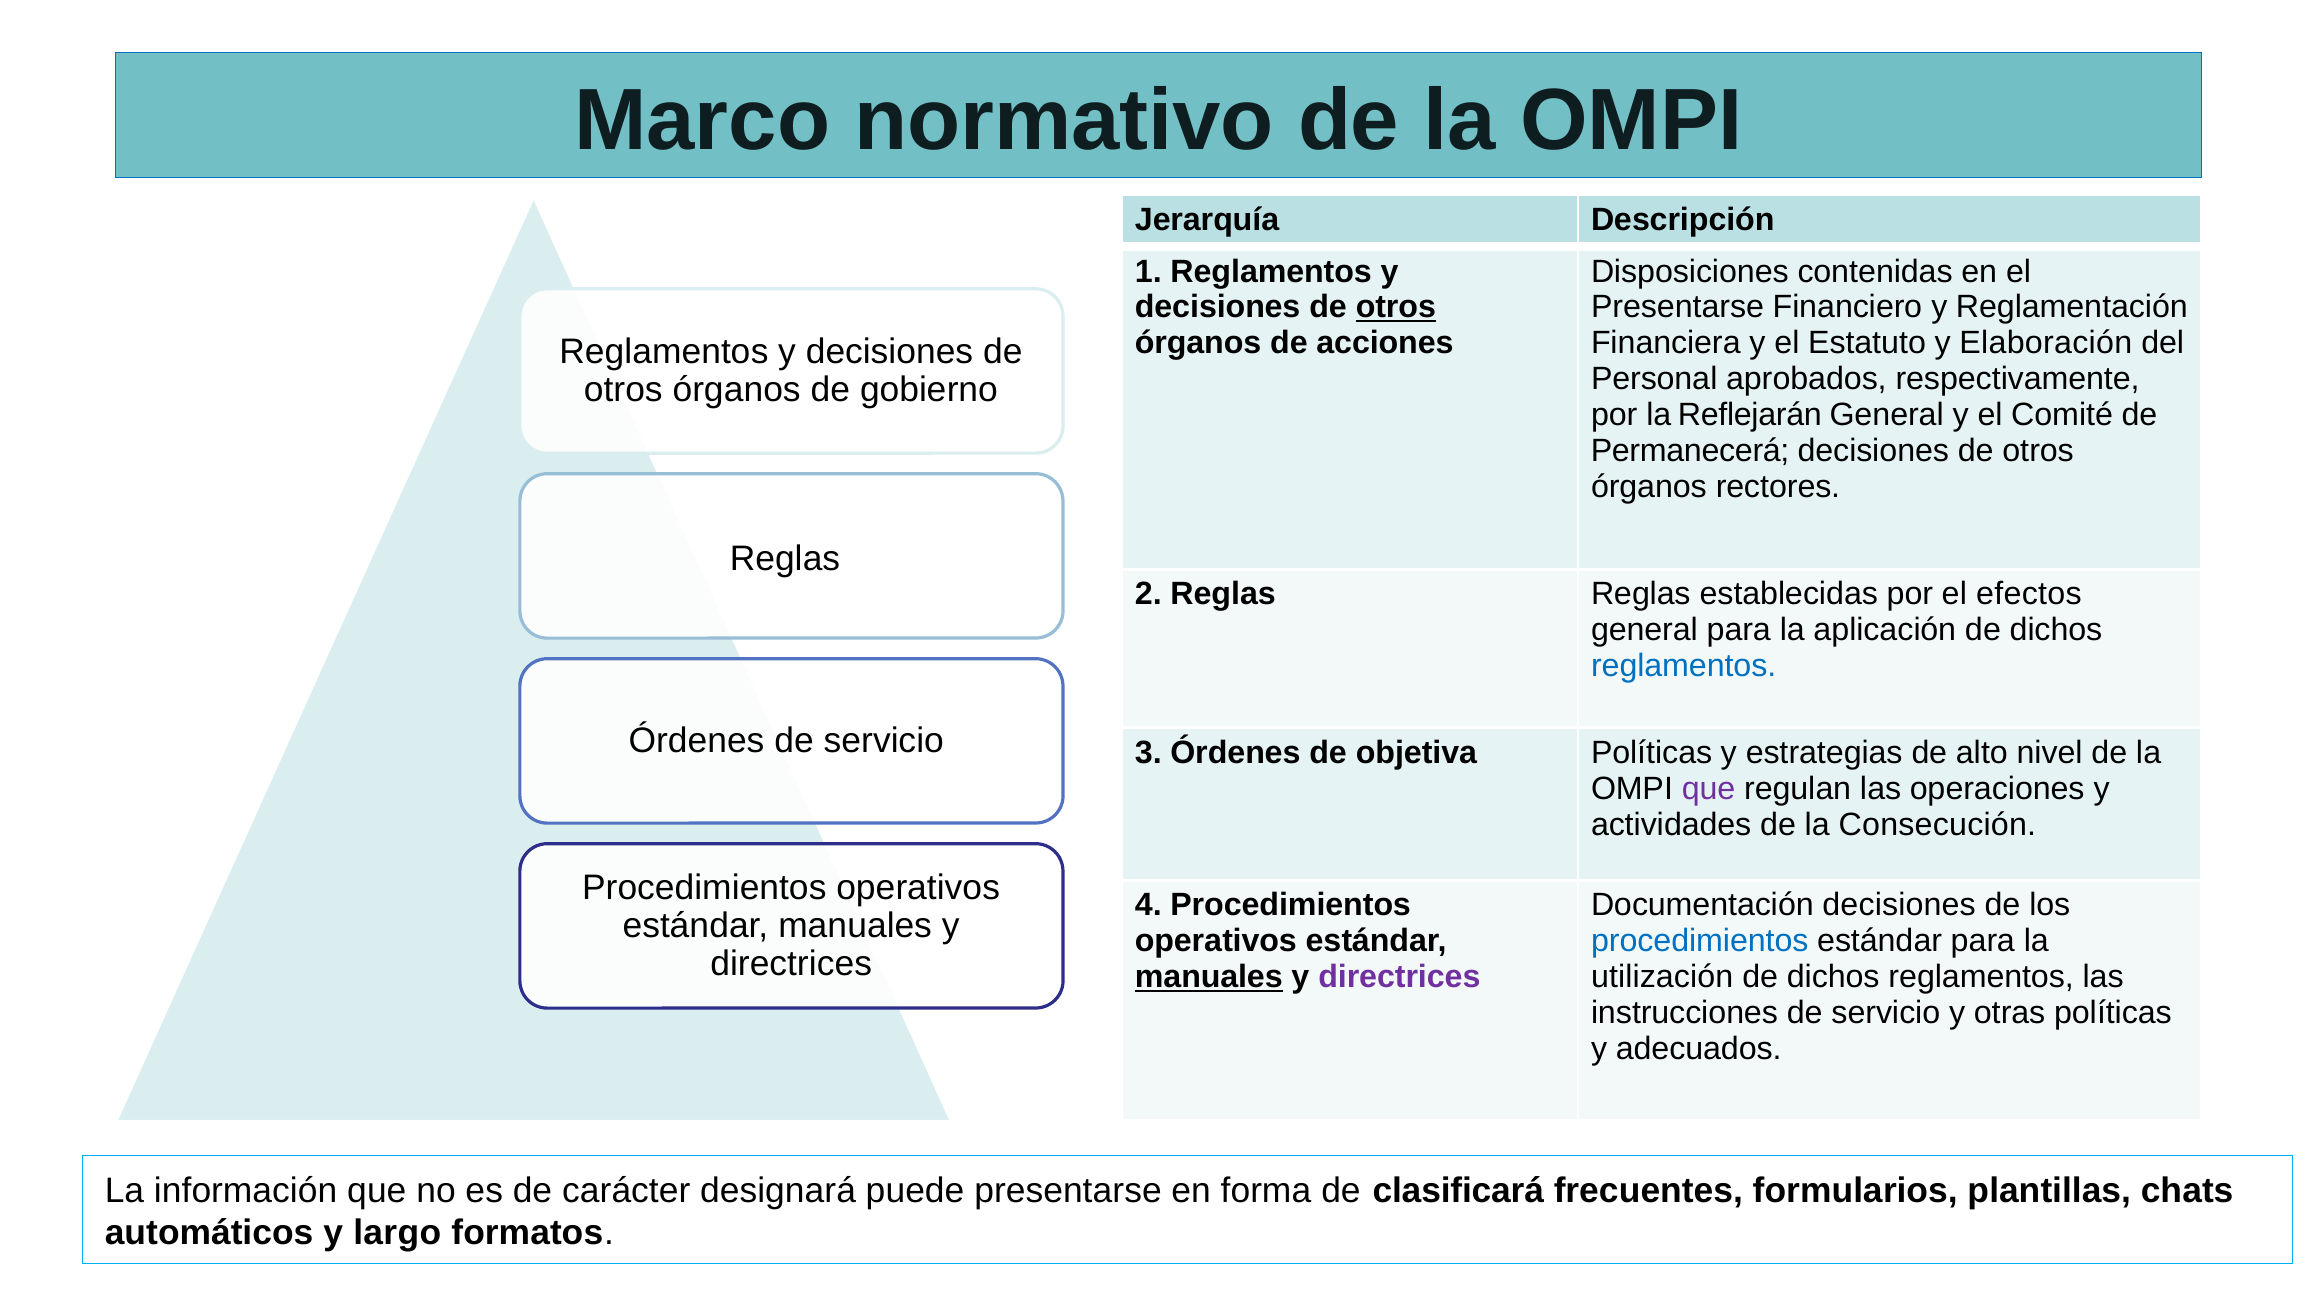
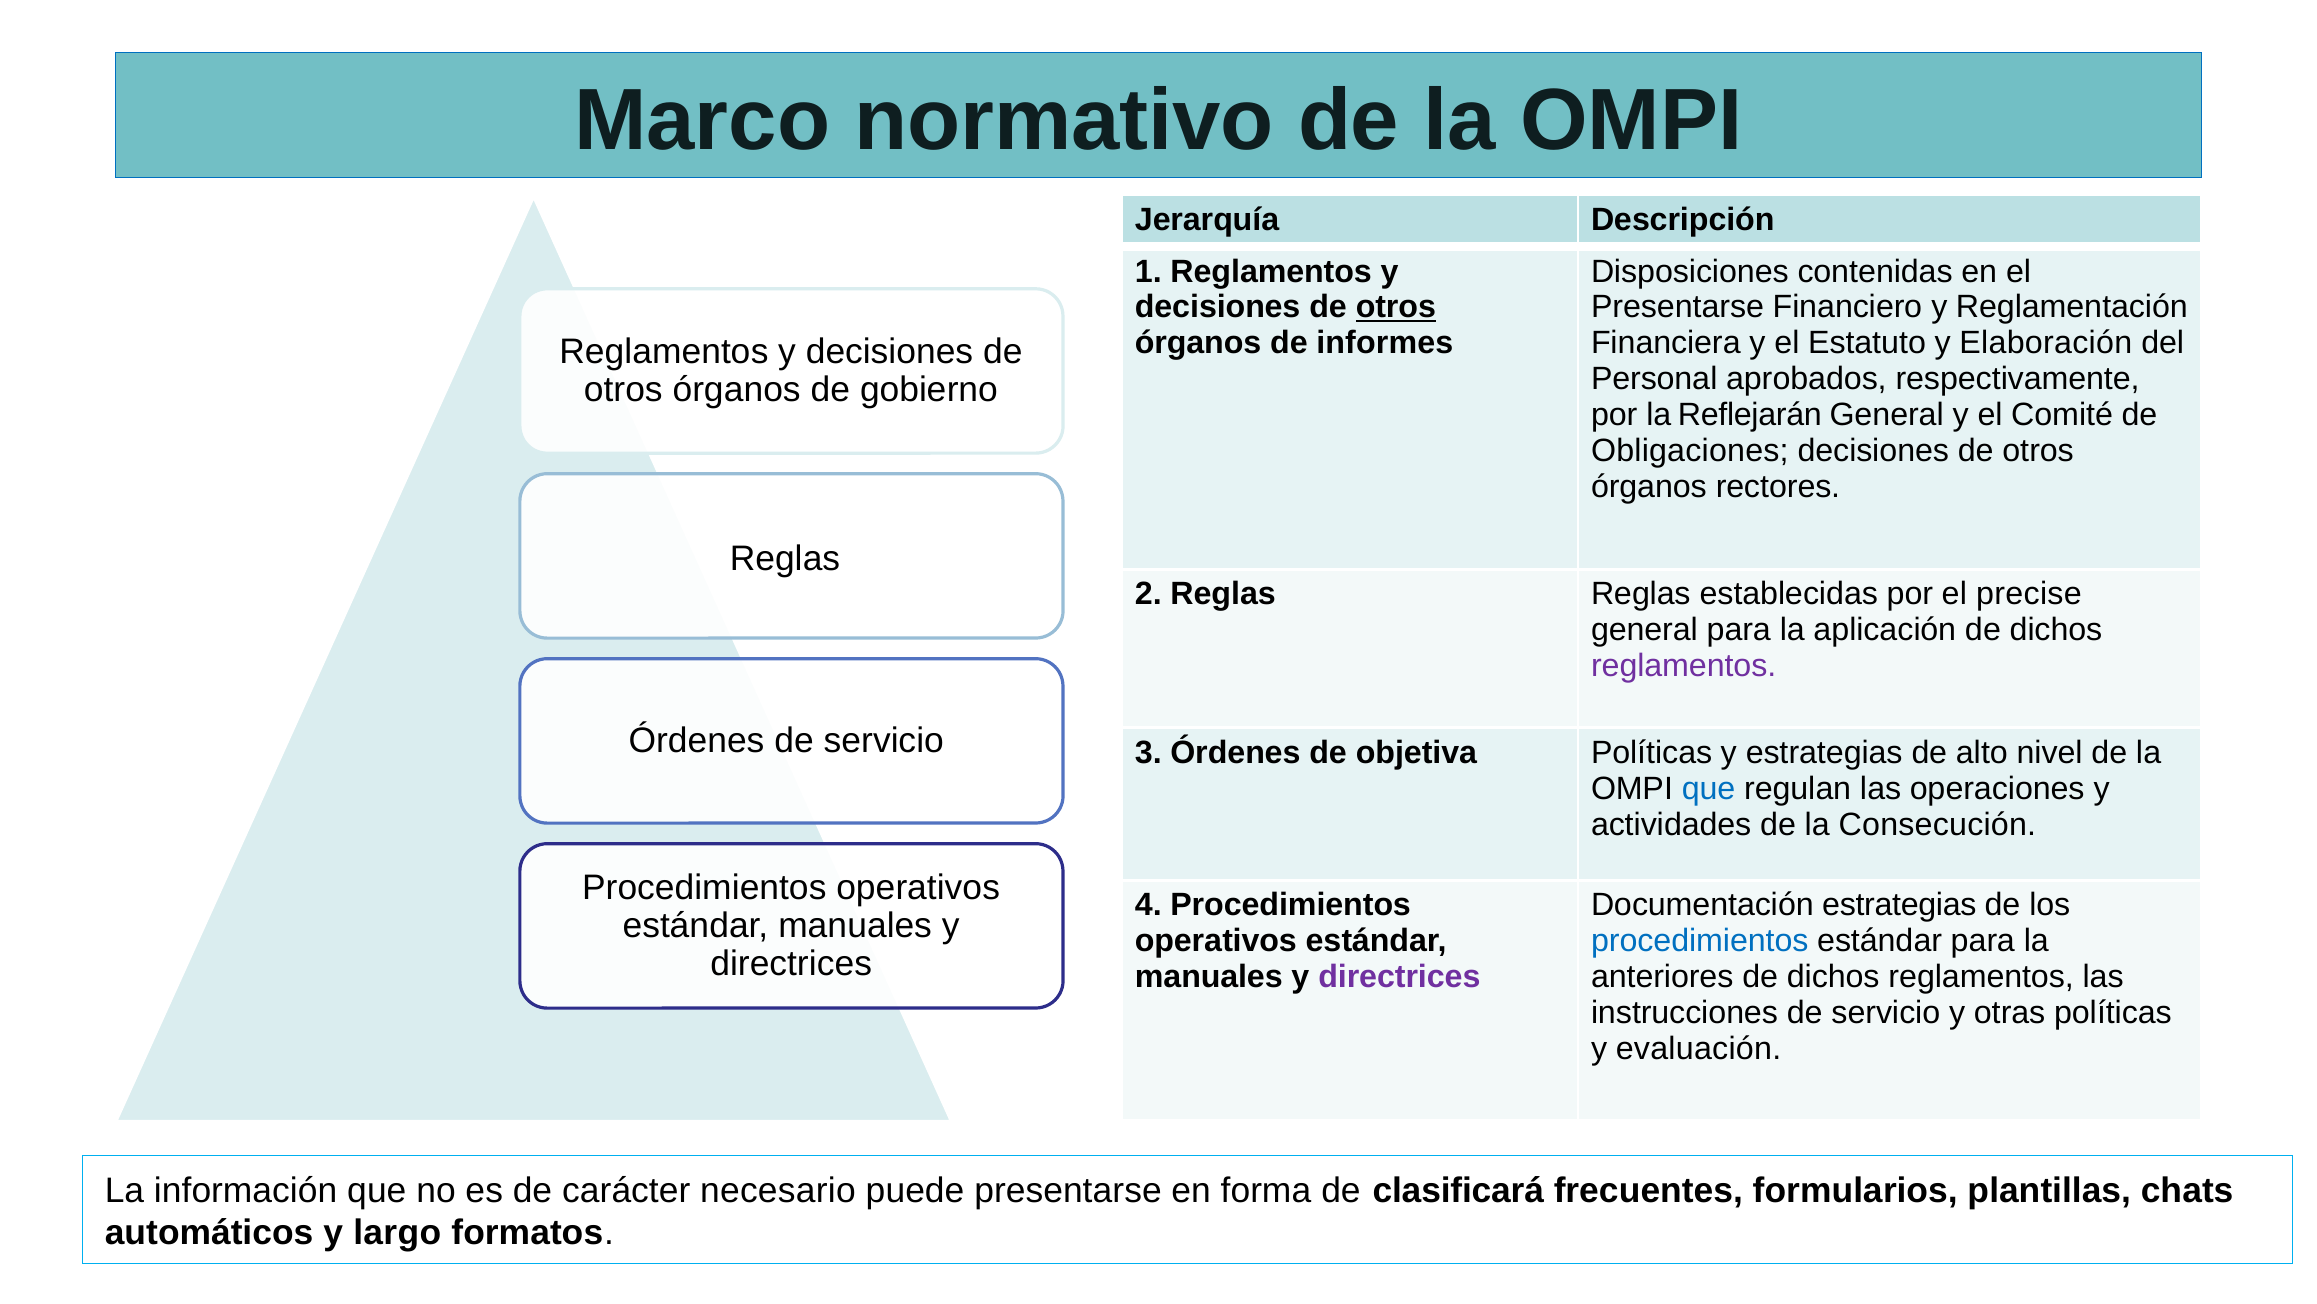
acciones: acciones -> informes (1385, 343)
Permanecerá: Permanecerá -> Obligaciones (1690, 451)
efectos: efectos -> precise (2029, 594)
reglamentos colour: blue -> purple (1684, 666)
que colour: purple -> blue (1709, 788)
Documentación decisiones: decisiones -> estrategias (1899, 905)
manuales underline: present -> none (1209, 977)
utilización: utilización -> anteriores (1662, 977)
adecuados: adecuados -> evaluación (1699, 1049)
designará: designará -> necesario (778, 1190)
